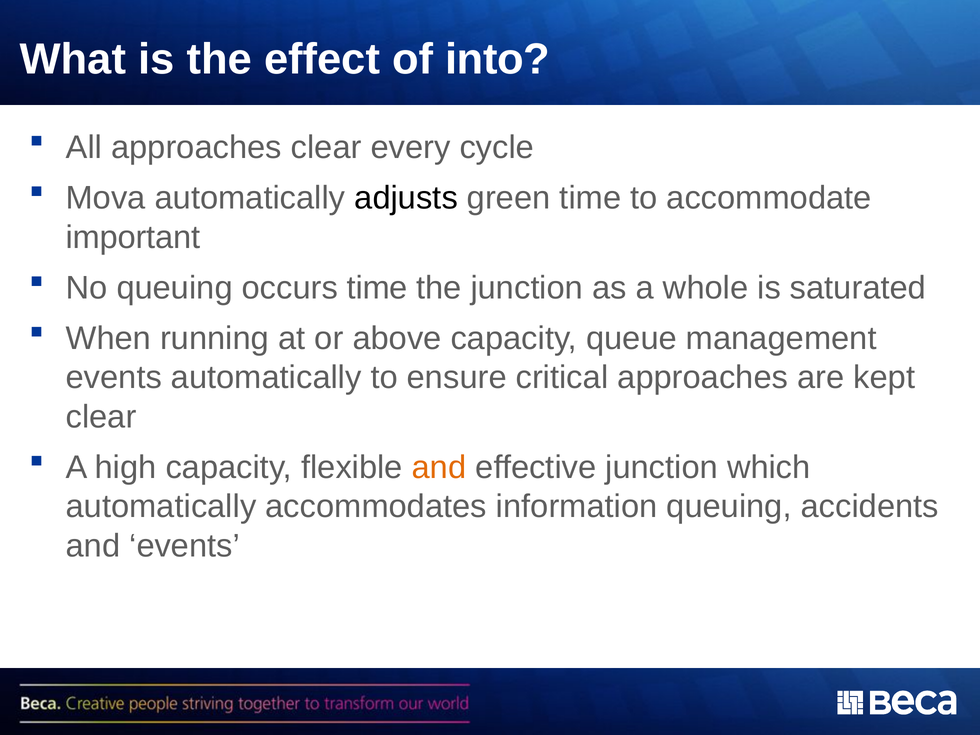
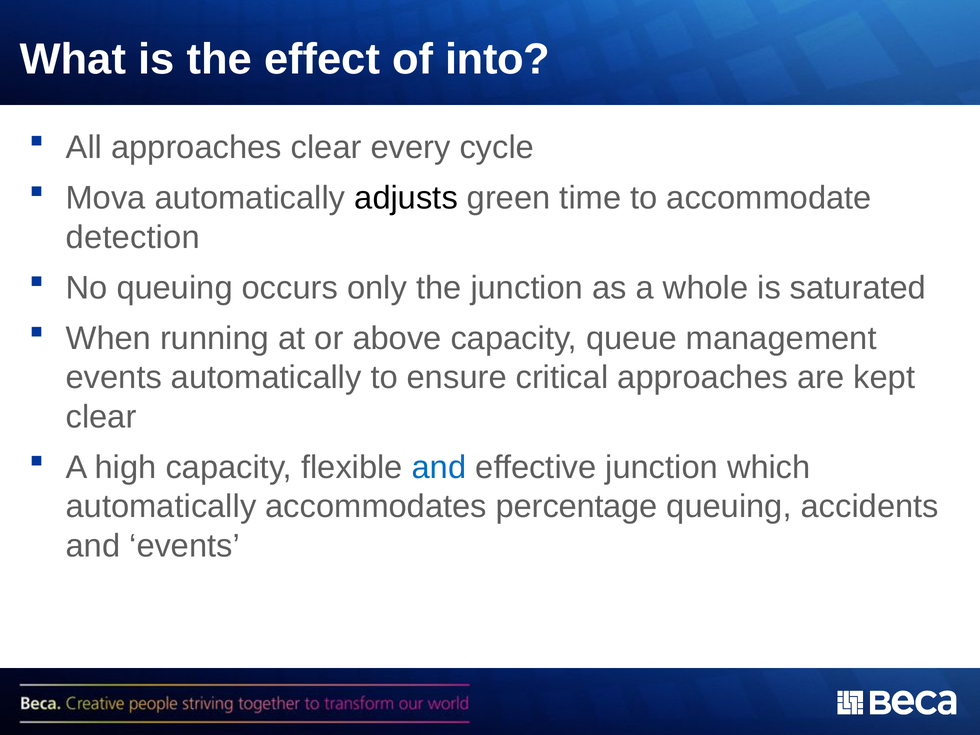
important: important -> detection (133, 237)
occurs time: time -> only (377, 288)
and colour: orange -> blue (439, 467)
information: information -> percentage (577, 507)
